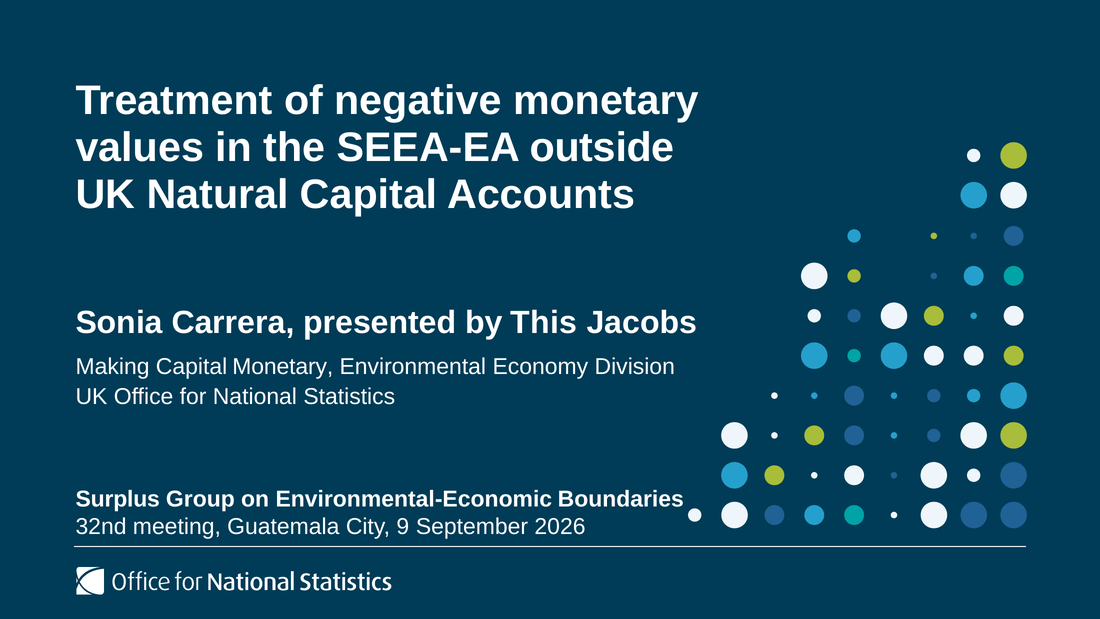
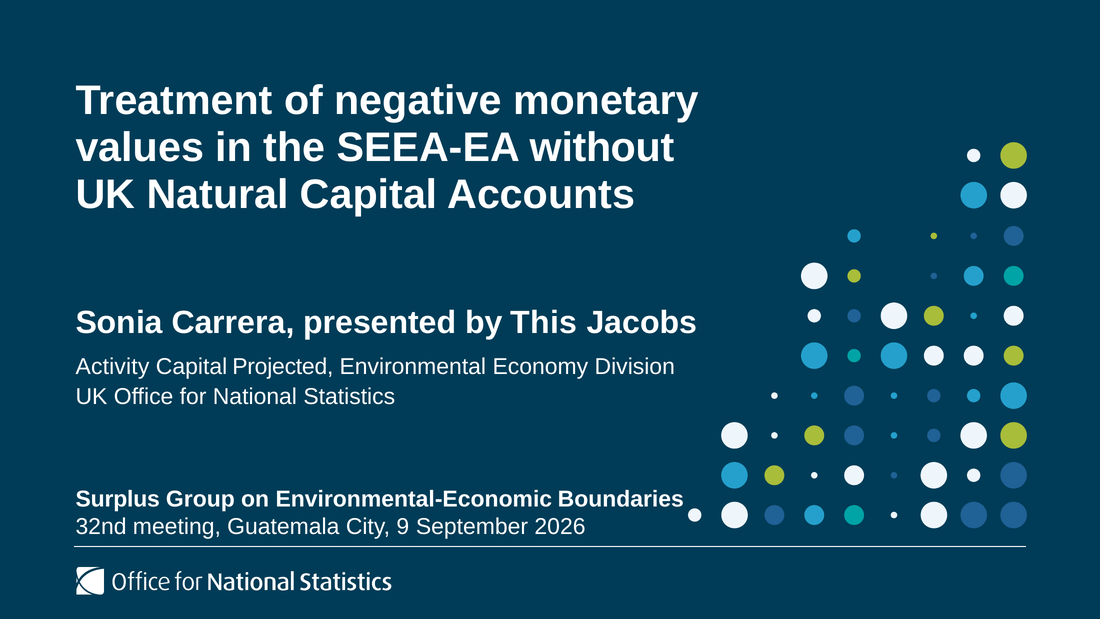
outside: outside -> without (602, 148)
Making: Making -> Activity (112, 367)
Capital Monetary: Monetary -> Projected (283, 367)
